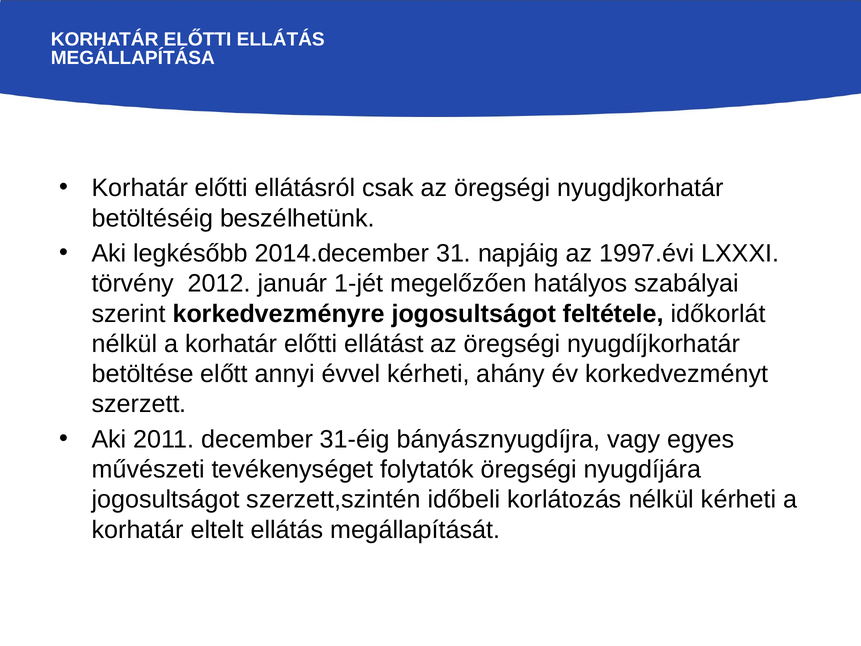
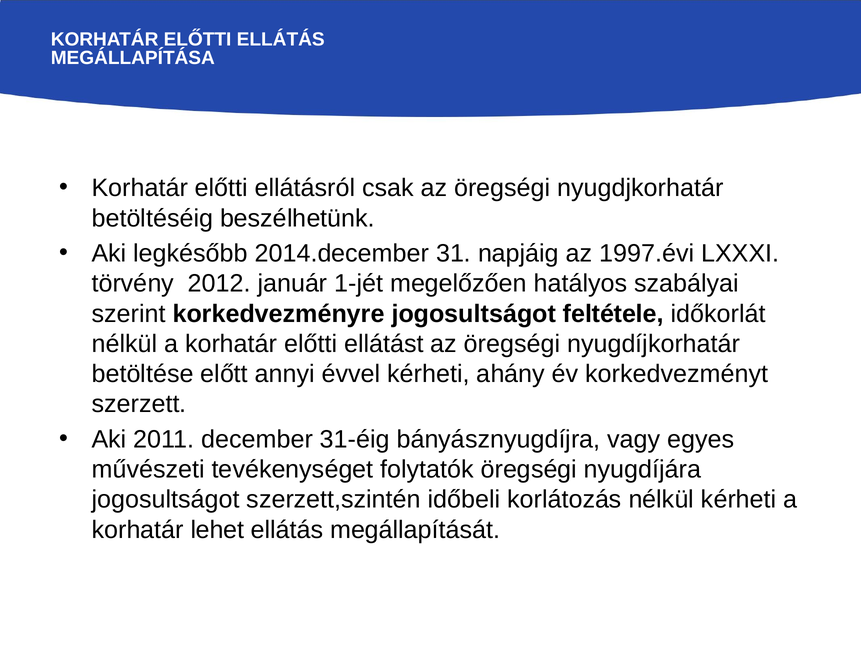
eltelt: eltelt -> lehet (217, 530)
